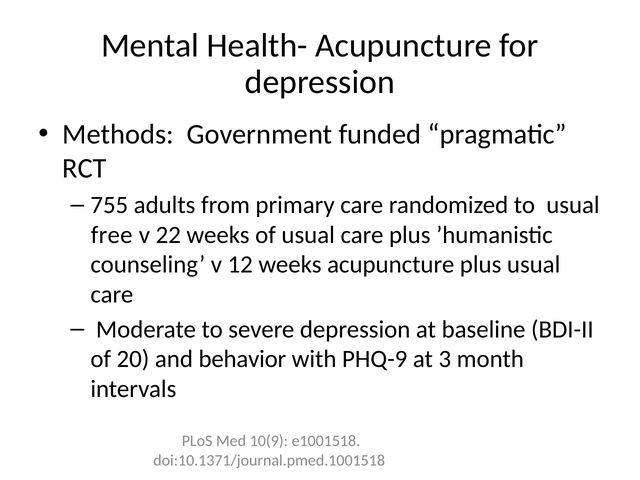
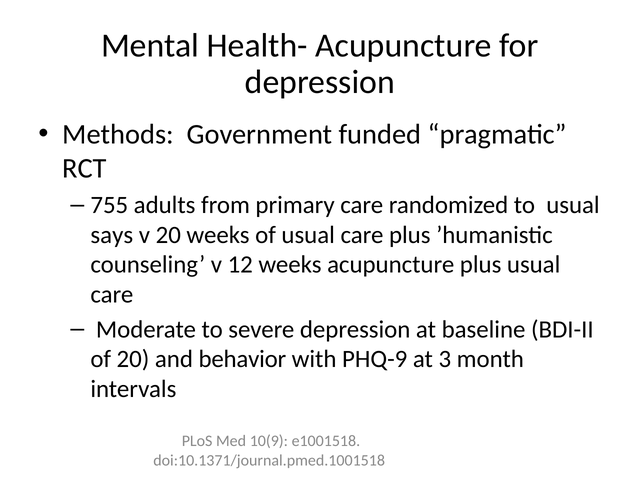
free: free -> says (112, 235)
v 22: 22 -> 20 (168, 235)
